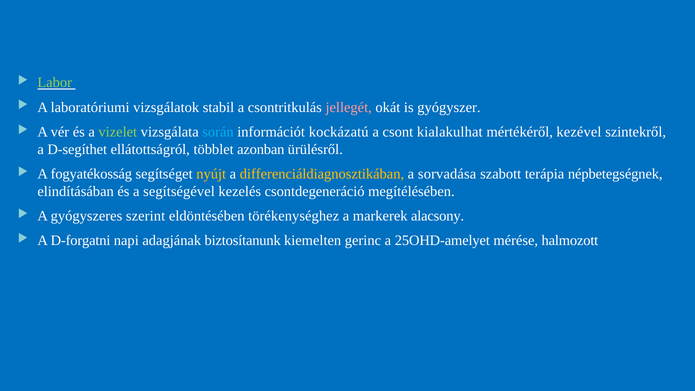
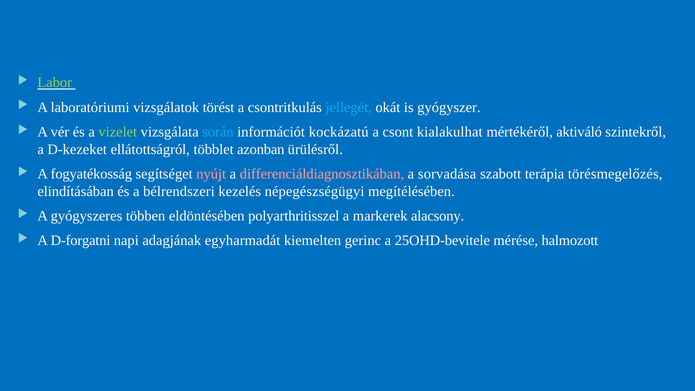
stabil: stabil -> törést (219, 107)
jellegét colour: pink -> light blue (349, 107)
kezével: kezével -> aktiváló (579, 132)
D-segíthet: D-segíthet -> D-kezeket (77, 149)
nyújt colour: yellow -> pink (211, 174)
differenciáldiagnosztikában colour: yellow -> pink (322, 174)
népbetegségnek: népbetegségnek -> törésmegelőzés (615, 174)
segítségével: segítségével -> bélrendszeri (179, 191)
csontdegeneráció: csontdegeneráció -> népegészségügyi (315, 191)
szerint: szerint -> többen (146, 216)
törékenységhez: törékenységhez -> polyarthritisszel (294, 216)
biztosítanunk: biztosítanunk -> egyharmadát (243, 241)
25OHD-amelyet: 25OHD-amelyet -> 25OHD-bevitele (442, 241)
